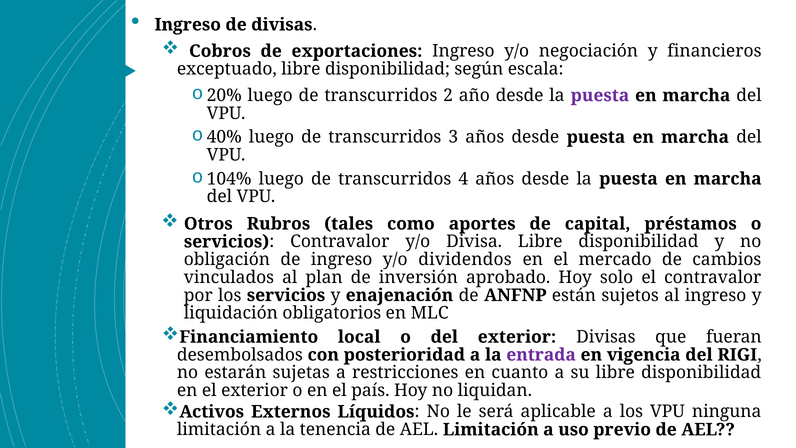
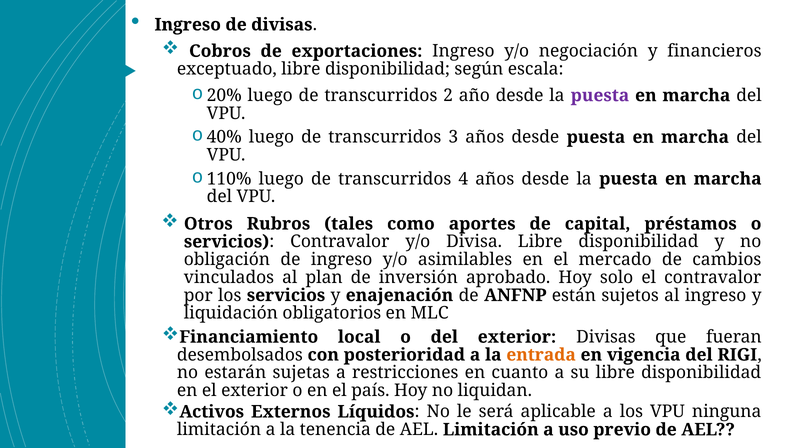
104%: 104% -> 110% (229, 179)
dividendos: dividendos -> asimilables (465, 259)
entrada colour: purple -> orange (541, 355)
